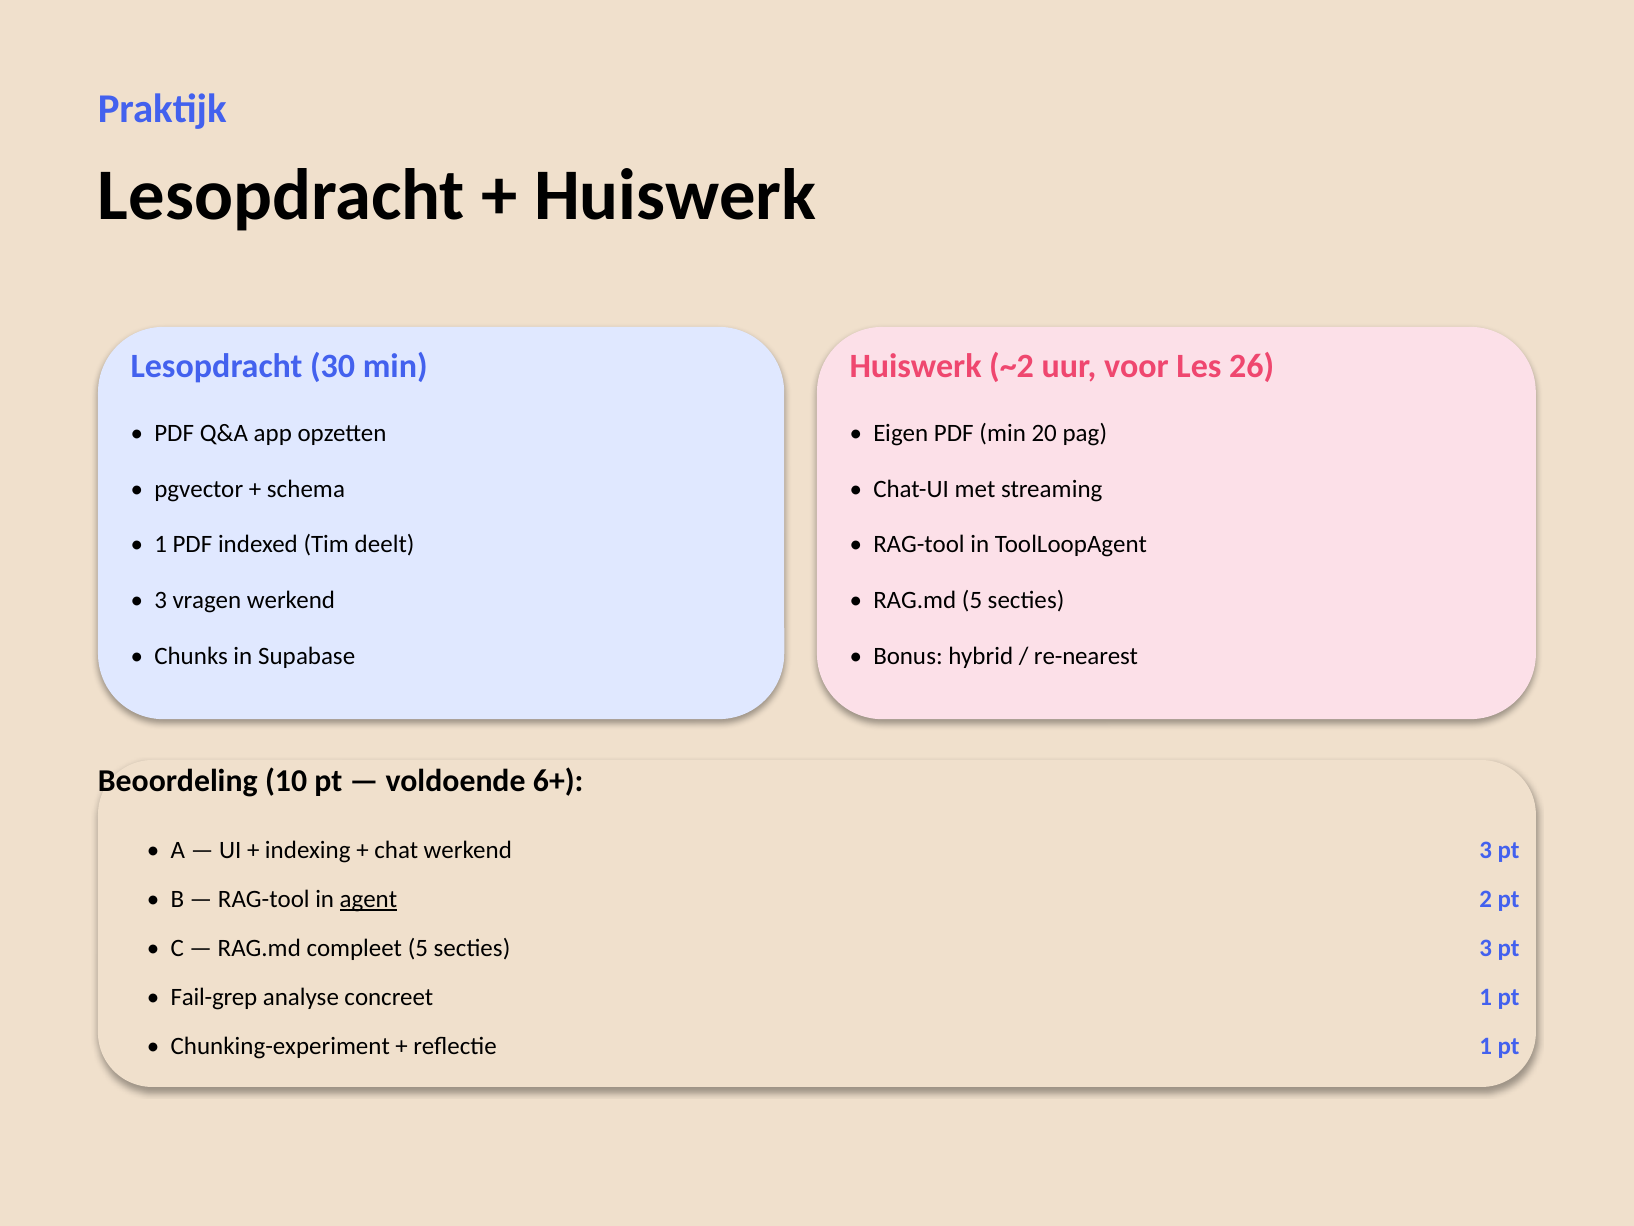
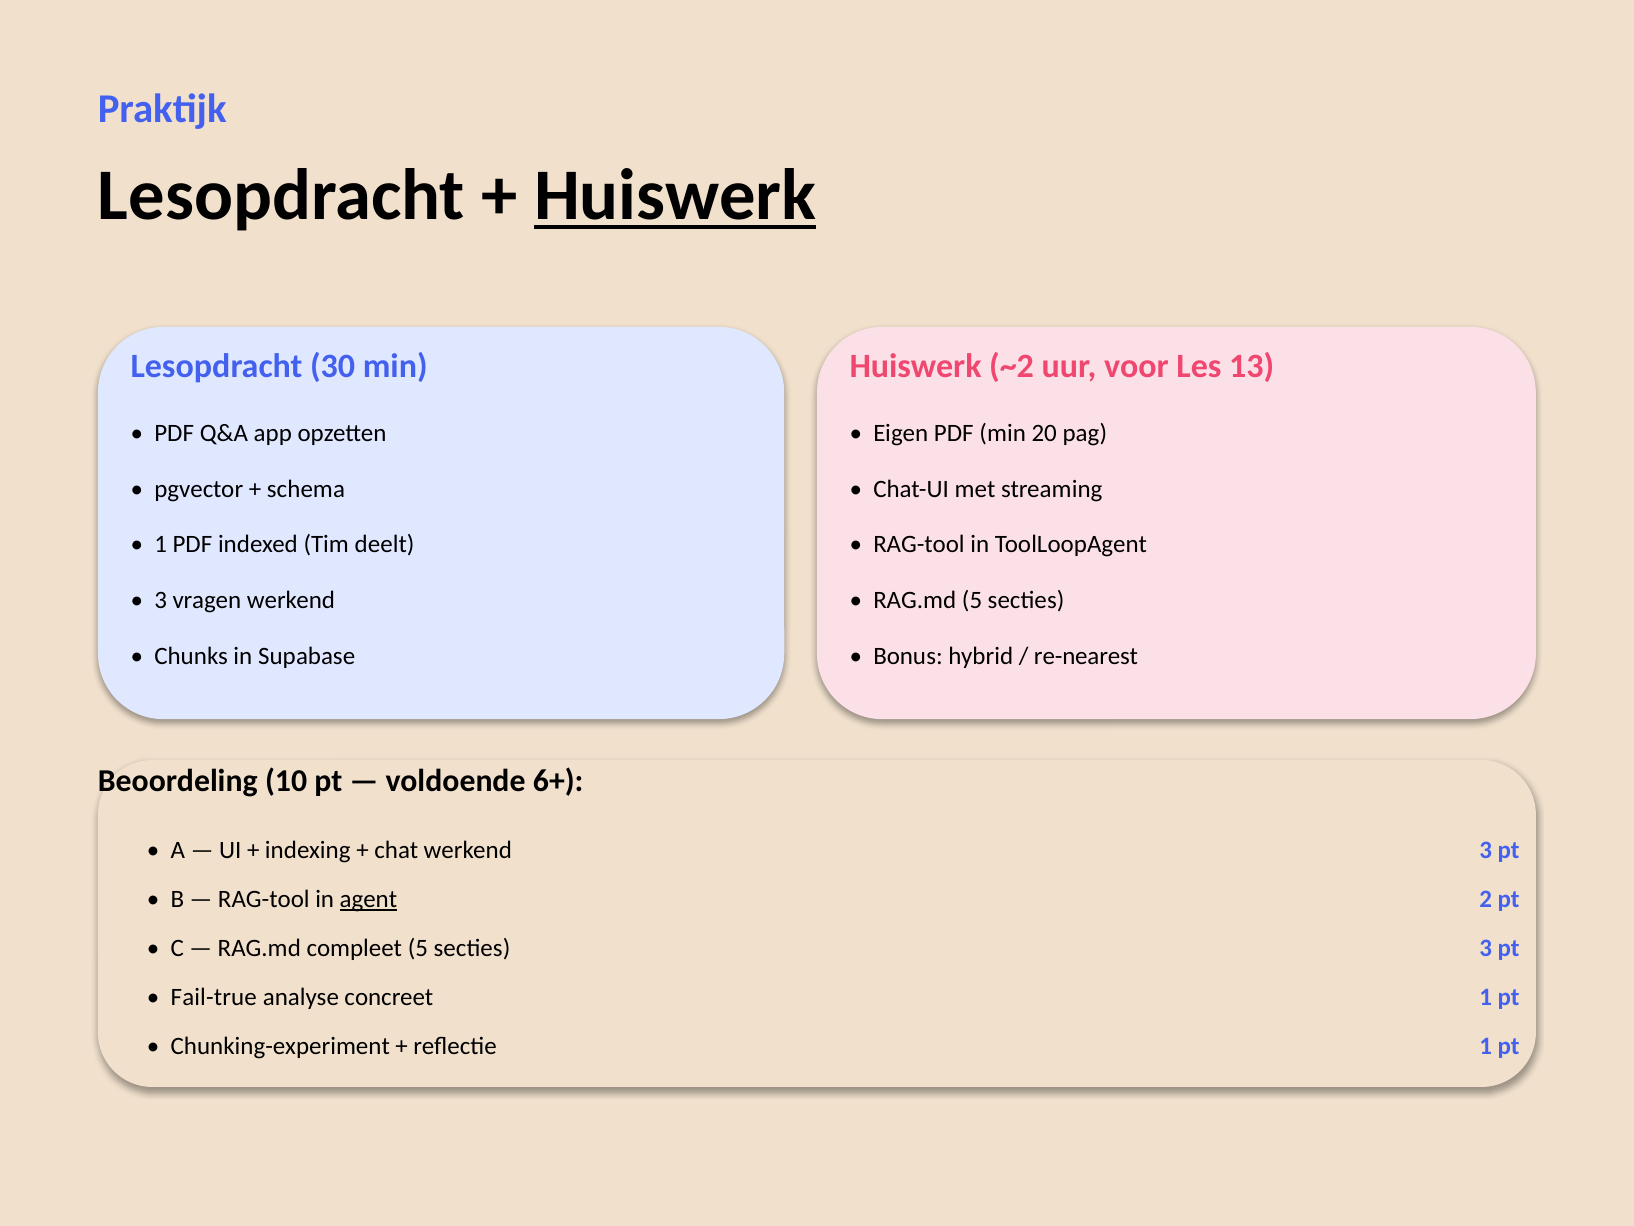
Huiswerk underline: none -> present (675, 196)
26: 26 -> 13 (1252, 366)
Fail-grep: Fail-grep -> Fail-true (214, 997)
